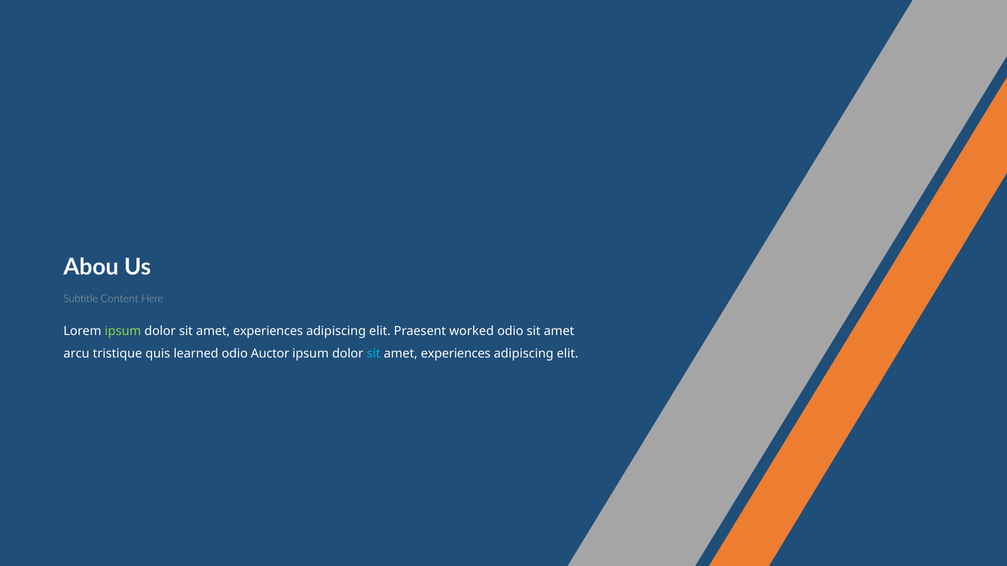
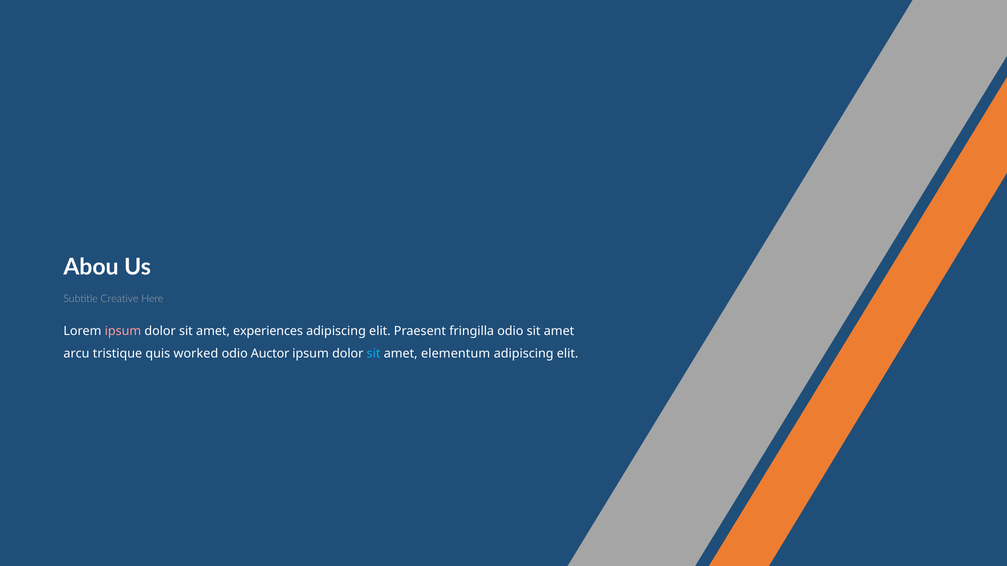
Content: Content -> Creative (120, 299)
ipsum colour: light green -> pink (123, 331)
worked: worked -> fringilla (472, 331)
learned: learned -> worked (196, 354)
experiences: experiences -> elementum (456, 354)
